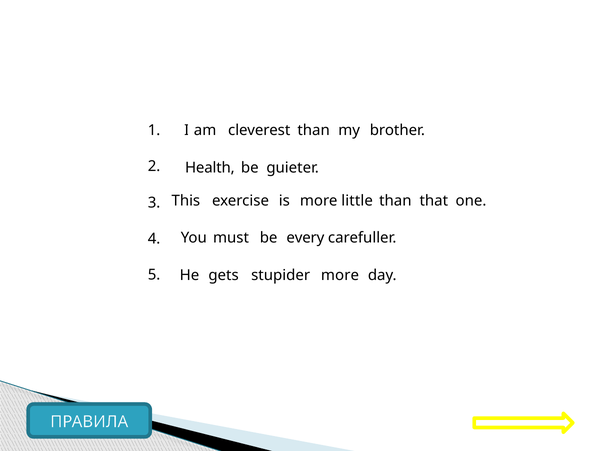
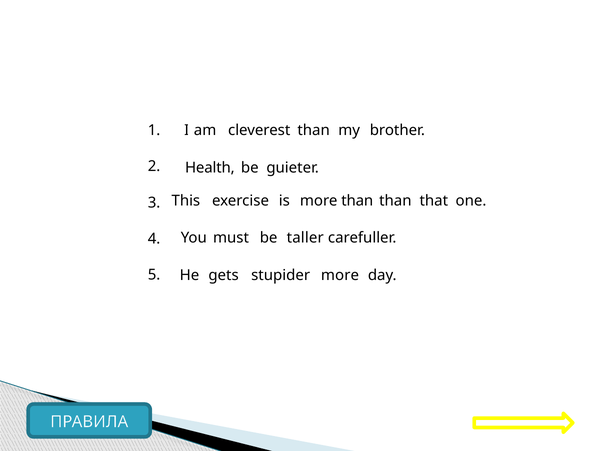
more little: little -> than (357, 201)
every: every -> taller (305, 238)
